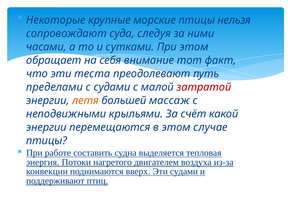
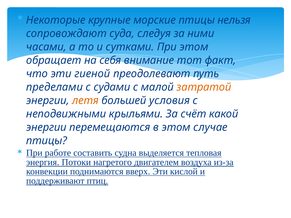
теста: теста -> гиеной (92, 74)
затратой colour: red -> orange (204, 87)
массаж: массаж -> условия (169, 101)
Эти судами: судами -> кислой (184, 172)
